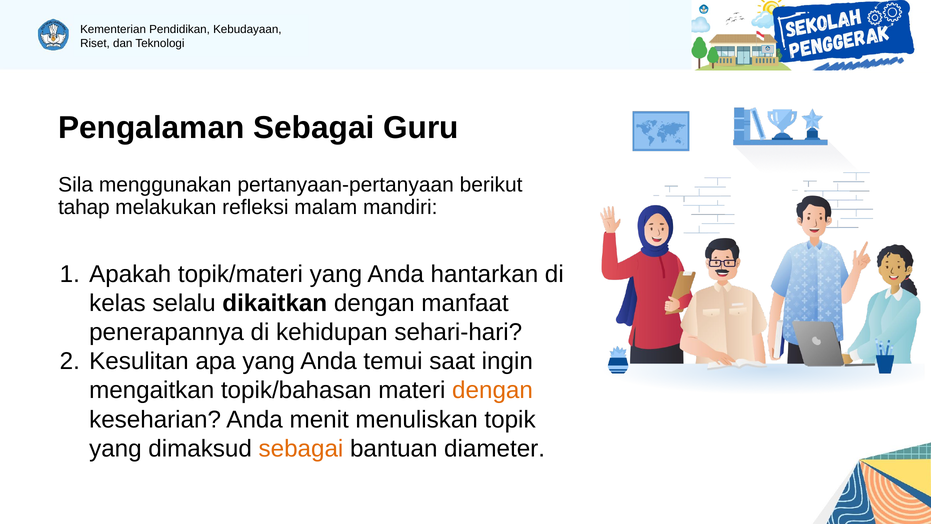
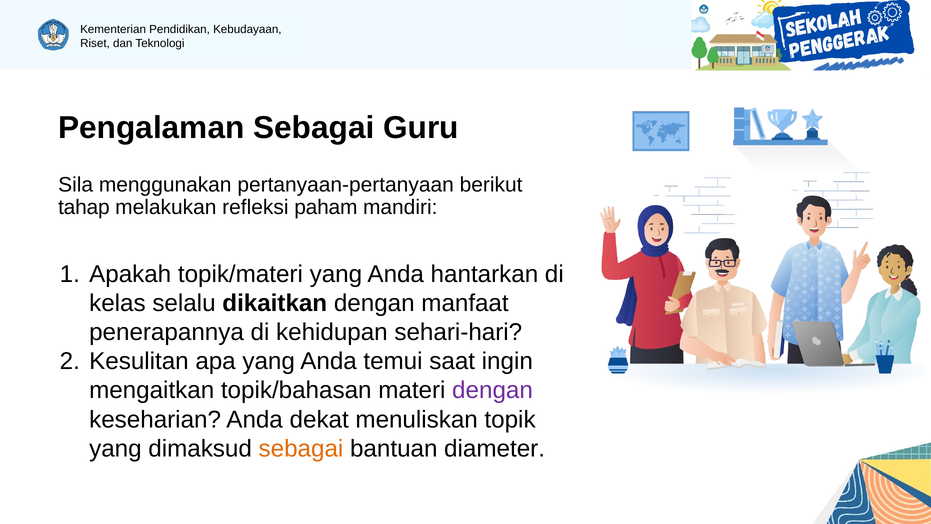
malam: malam -> paham (326, 207)
dengan colour: orange -> purple (493, 390)
menit: menit -> dekat (319, 419)
